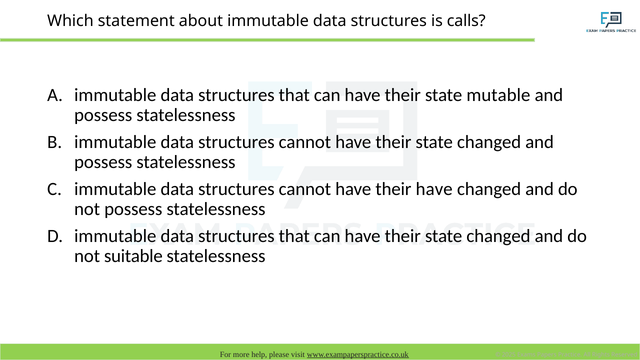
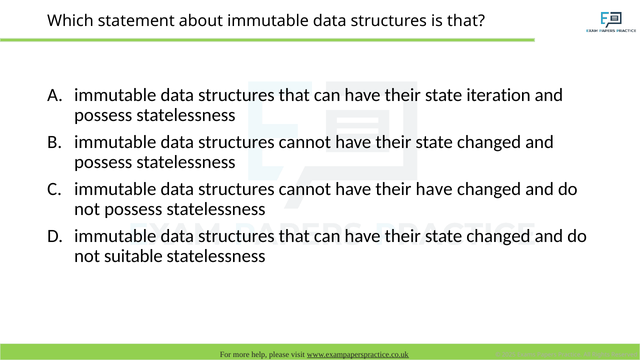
is calls: calls -> that (466, 21)
mutable: mutable -> iteration (499, 95)
